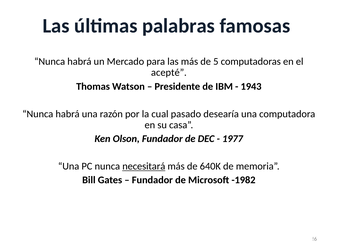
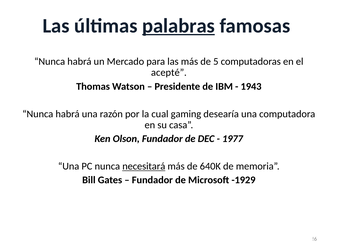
palabras underline: none -> present (178, 26)
pasado: pasado -> gaming (186, 114)
-1982: -1982 -> -1929 (243, 181)
